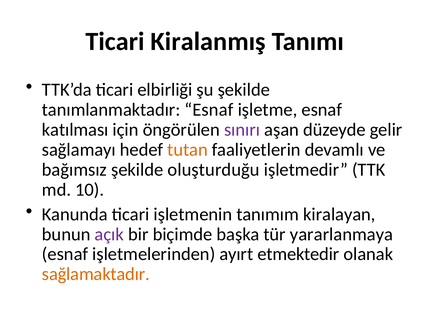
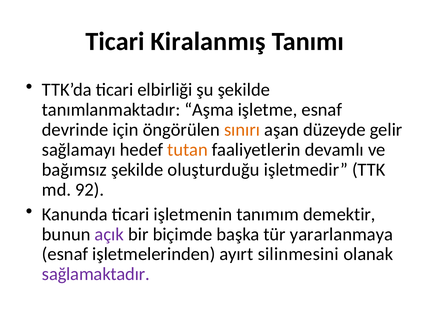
tanımlanmaktadır Esnaf: Esnaf -> Aşma (209, 110)
katılması: katılması -> devrinde (75, 130)
sınırı colour: purple -> orange (242, 130)
10: 10 -> 92 (90, 190)
kiralayan: kiralayan -> demektir (339, 215)
etmektedir: etmektedir -> silinmesini (298, 255)
sağlamaktadır colour: orange -> purple (96, 275)
